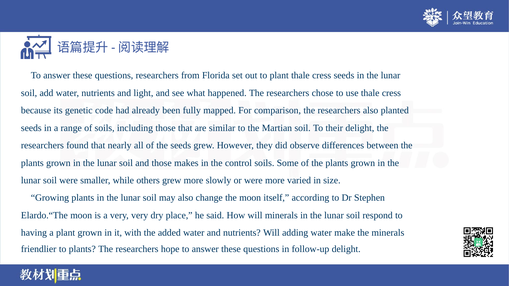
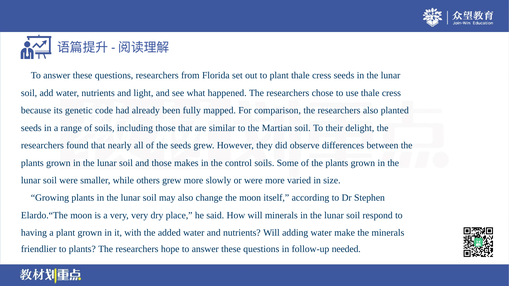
follow-up delight: delight -> needed (346, 249)
